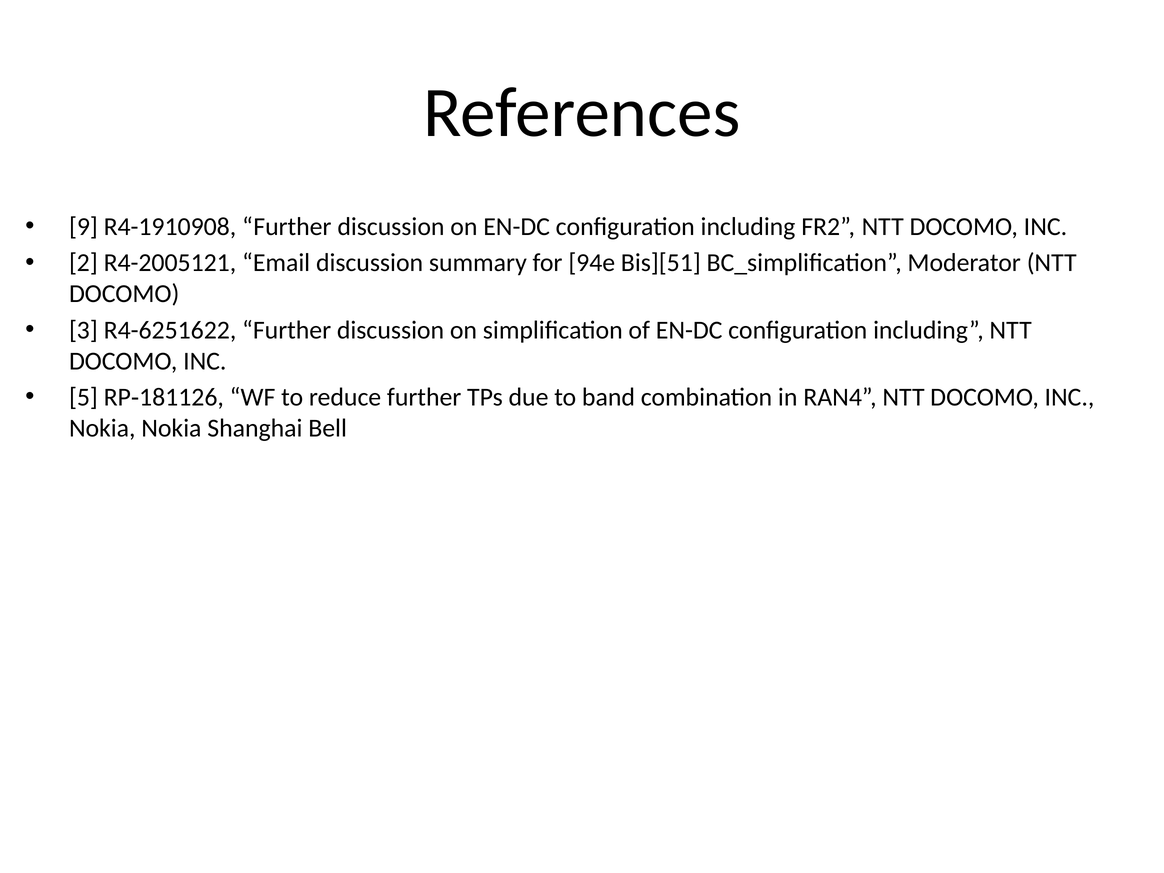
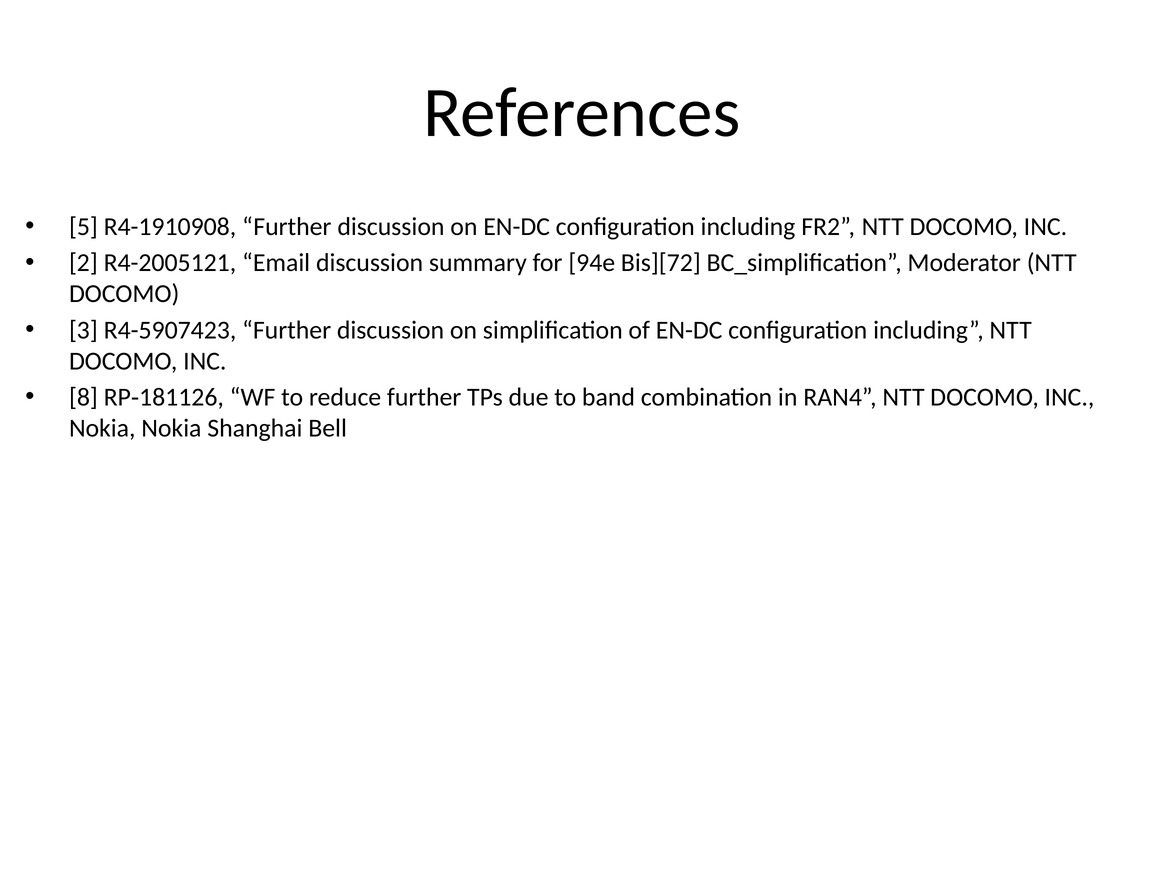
9: 9 -> 5 (83, 227)
Bis][51: Bis][51 -> Bis][72 (661, 263)
R4-6251622: R4-6251622 -> R4-5907423 (170, 330)
5: 5 -> 8 (83, 397)
